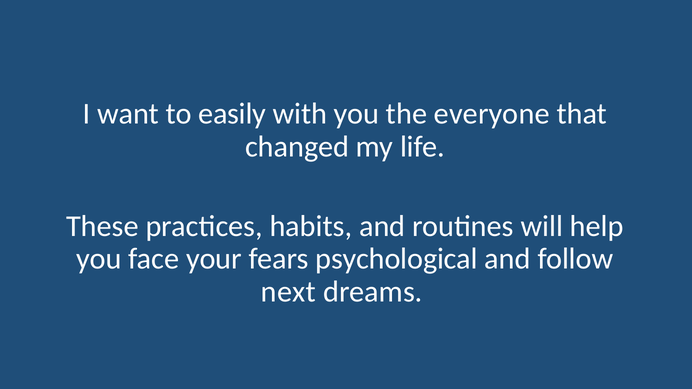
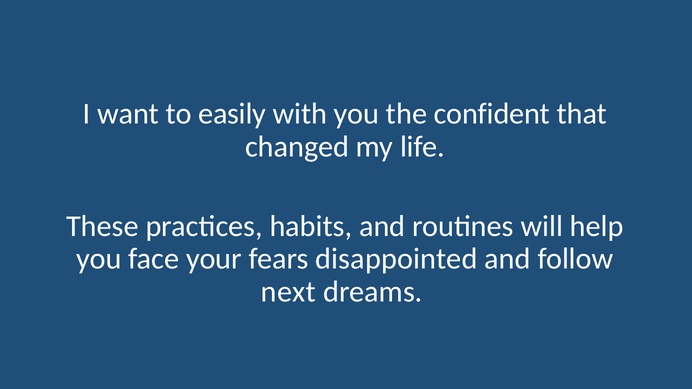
everyone: everyone -> confident (492, 114)
psychological: psychological -> disappointed (396, 259)
